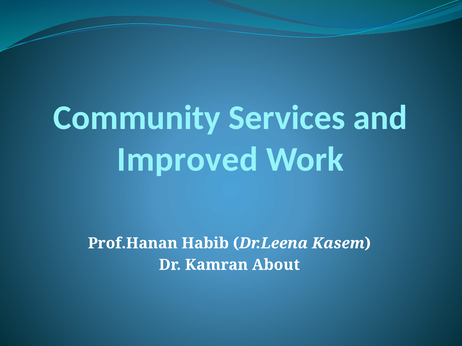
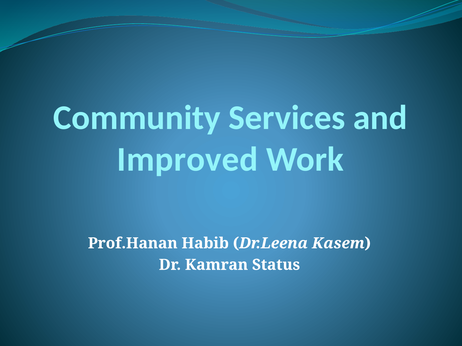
About: About -> Status (276, 265)
